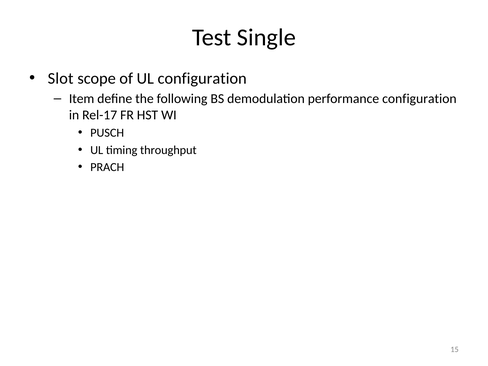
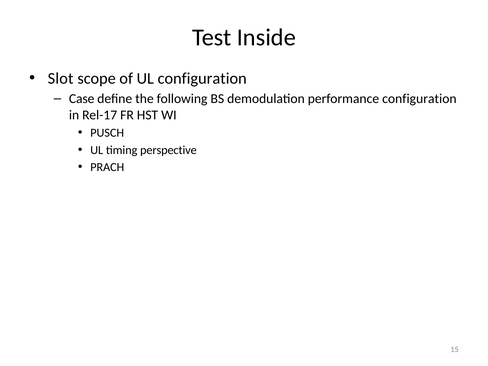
Single: Single -> Inside (266, 37)
Item: Item -> Case (82, 99)
throughput: throughput -> perspective (168, 150)
